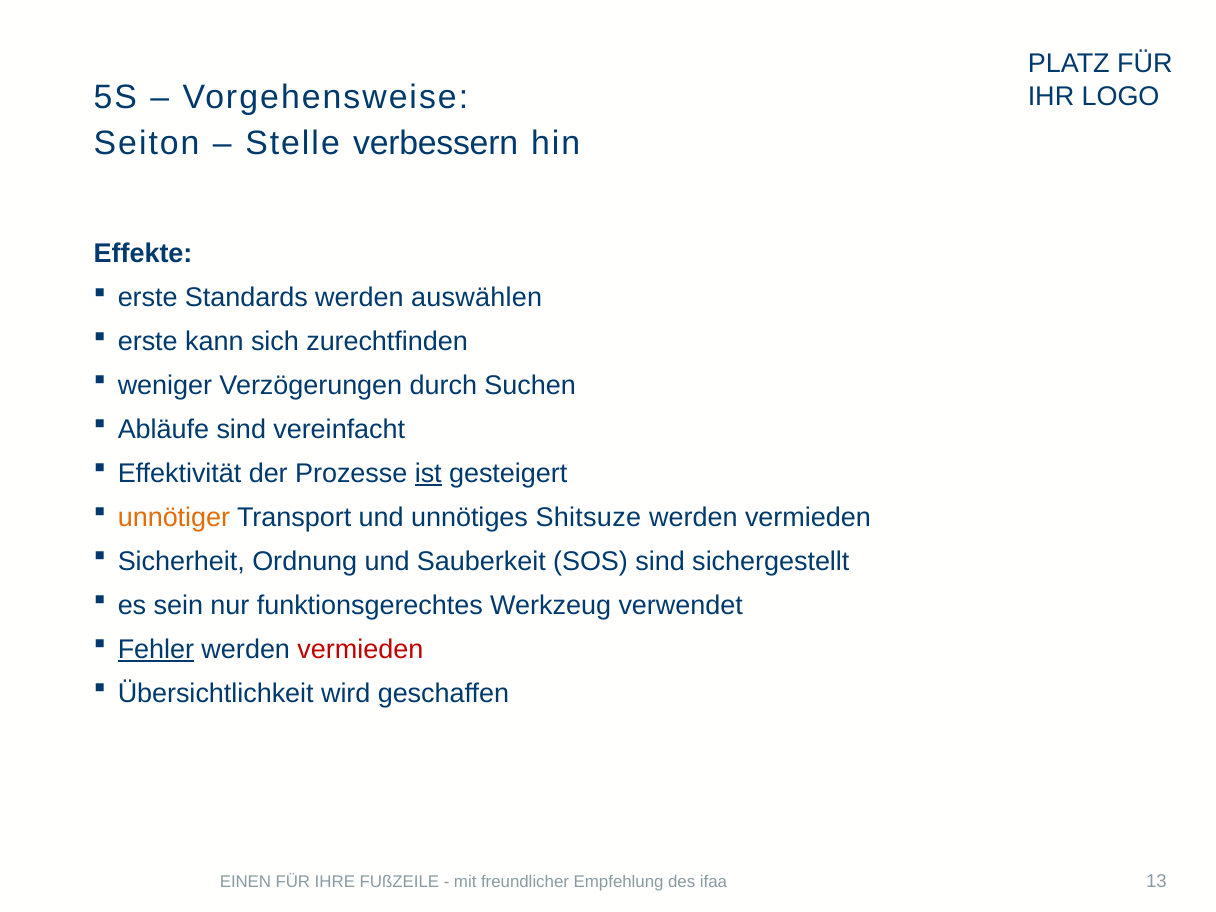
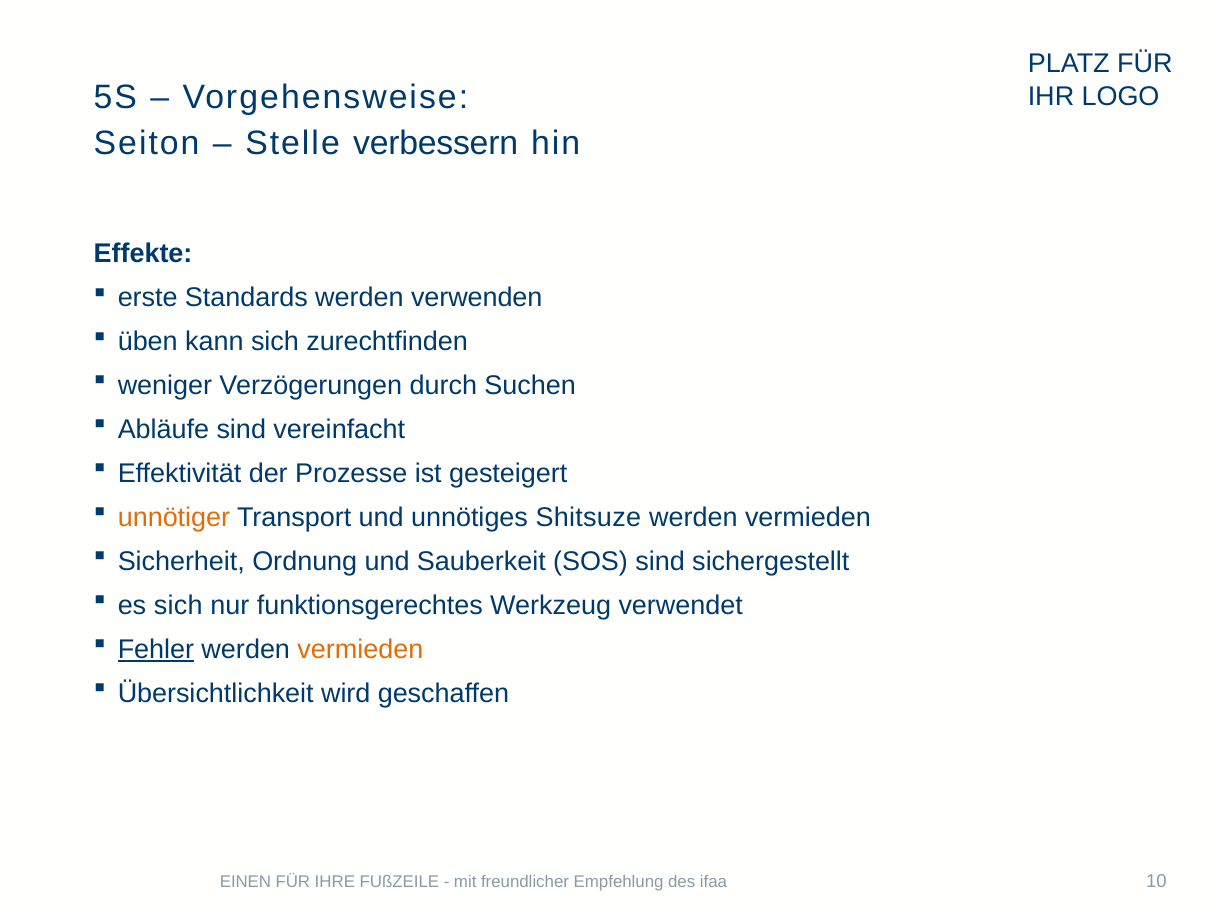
auswählen: auswählen -> verwenden (477, 298)
erste: erste -> üben (148, 342)
ist underline: present -> none (428, 473)
es sein: sein -> sich (178, 605)
vermieden colour: red -> orange (360, 649)
13: 13 -> 10 (1156, 882)
